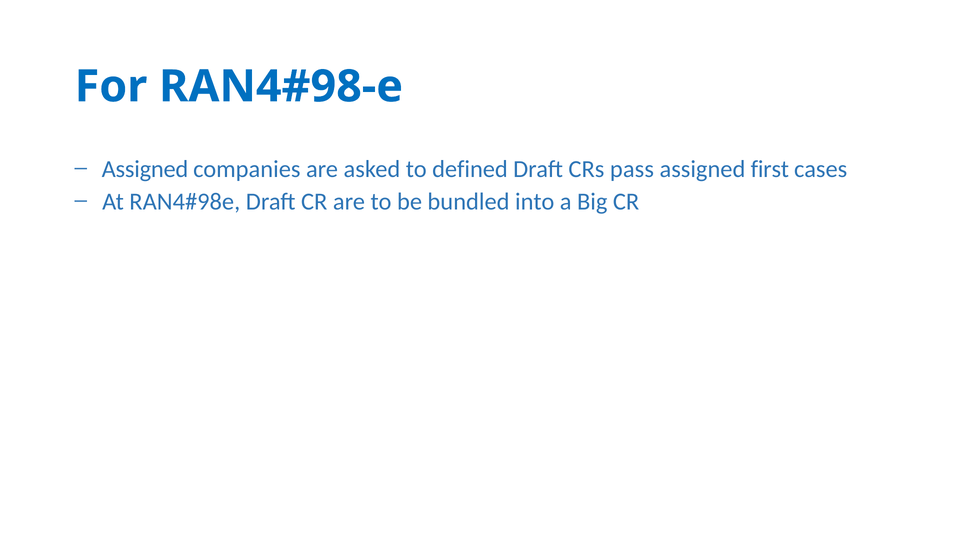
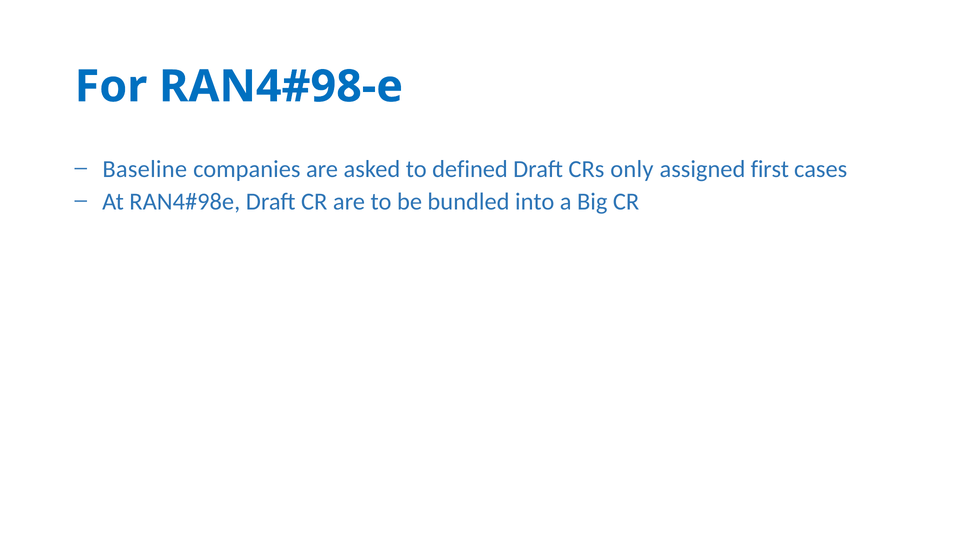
Assigned: Assigned -> Baseline (145, 170)
pass: pass -> only (632, 170)
